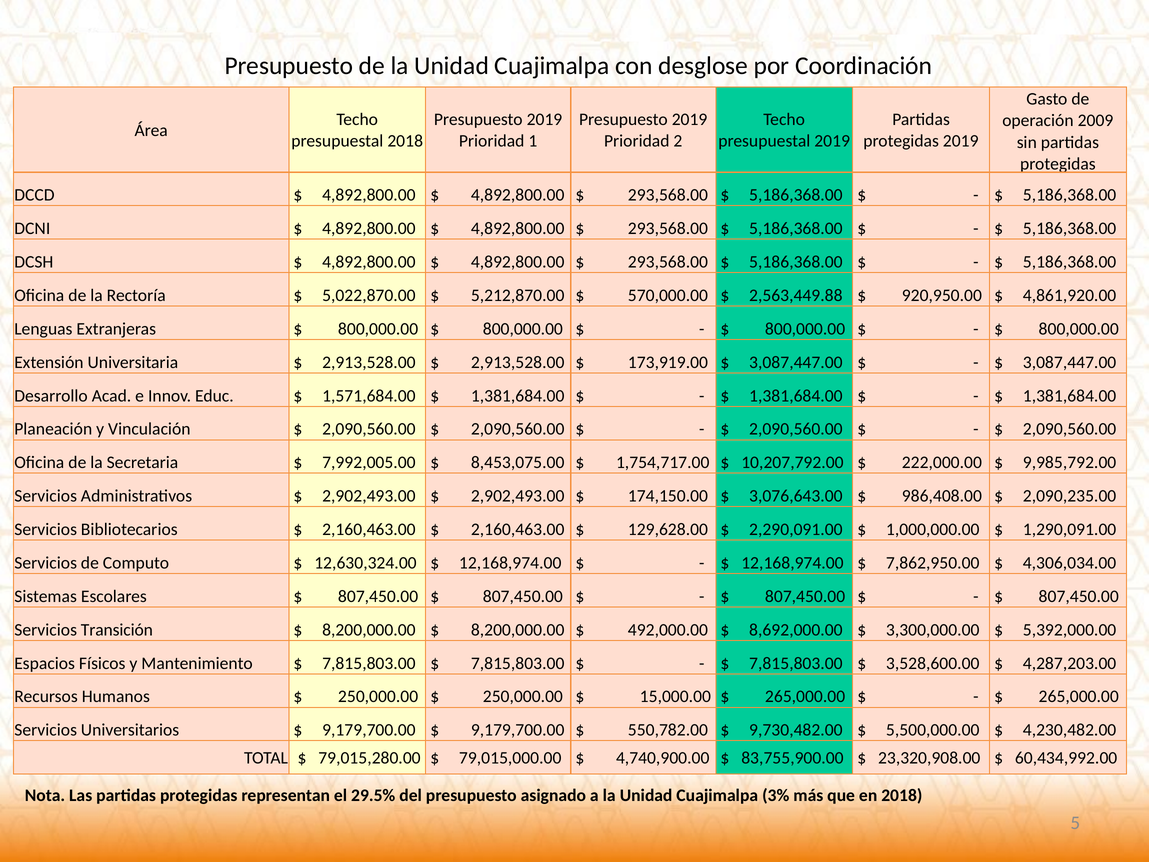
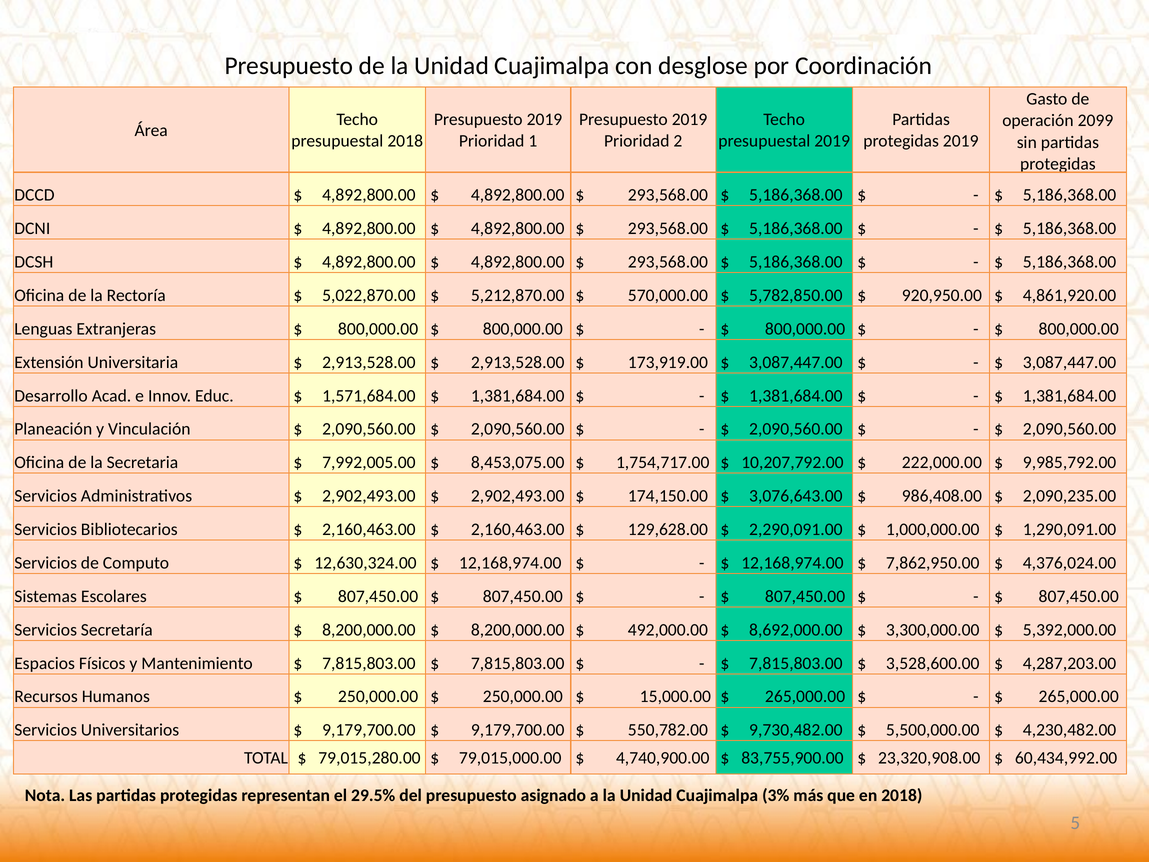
2009: 2009 -> 2099 (1095, 121)
2,563,449.88: 2,563,449.88 -> 5,782,850.00 (796, 295)
4,306,034.00: 4,306,034.00 -> 4,376,024.00 (1069, 563)
Transición: Transición -> Secretaría (117, 630)
